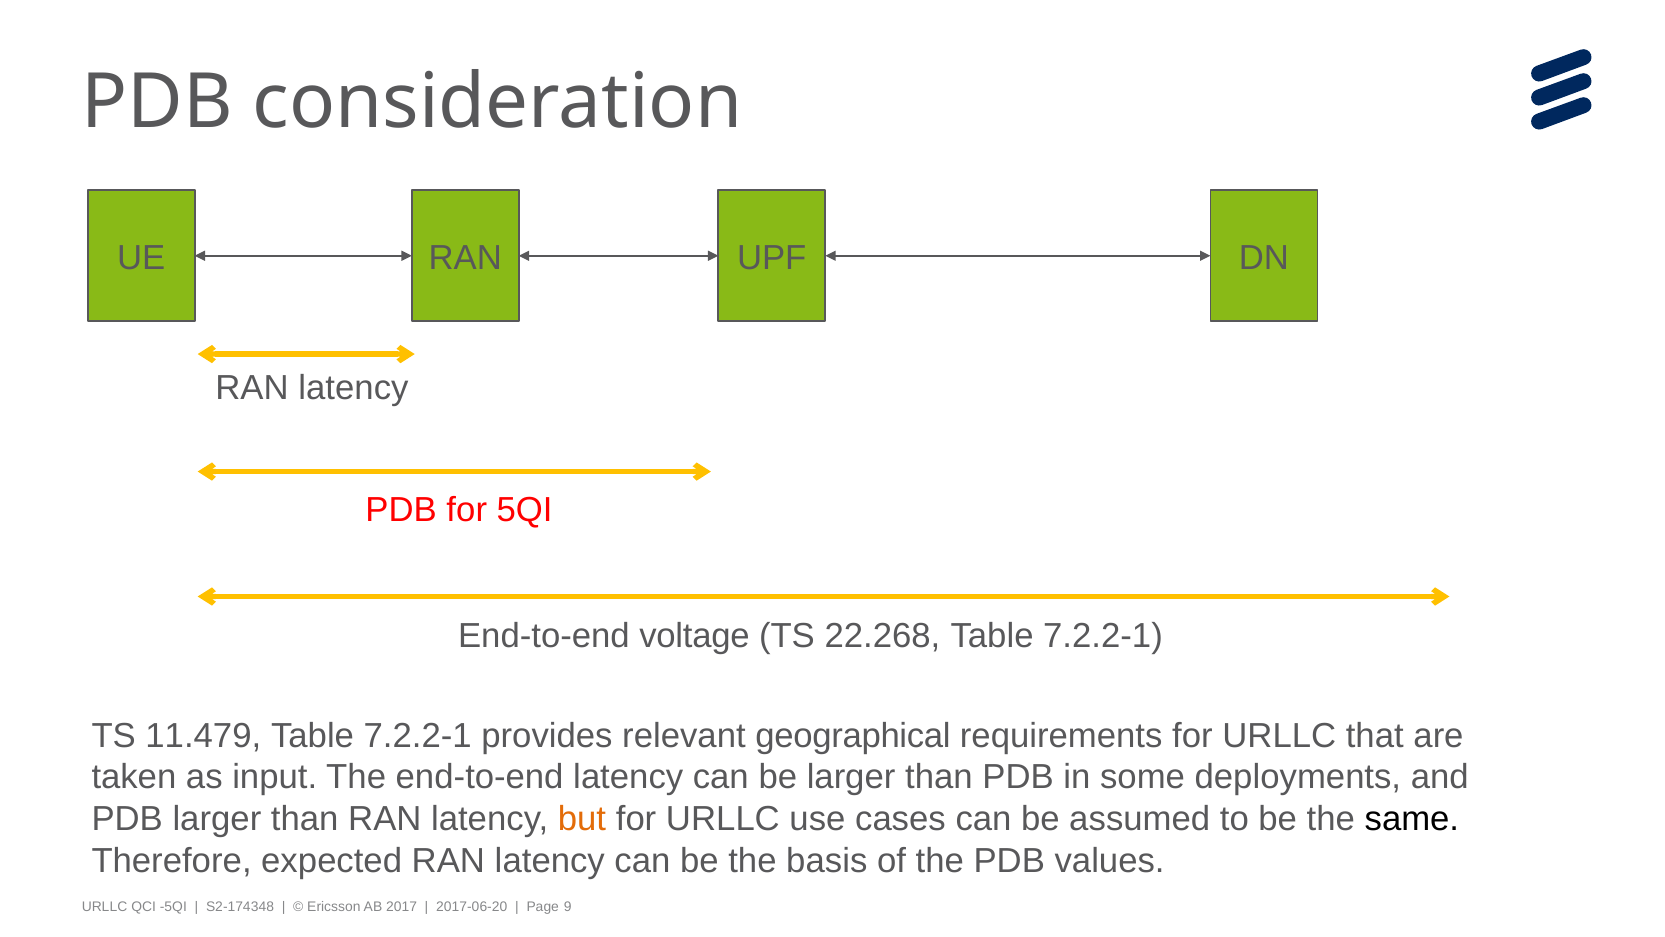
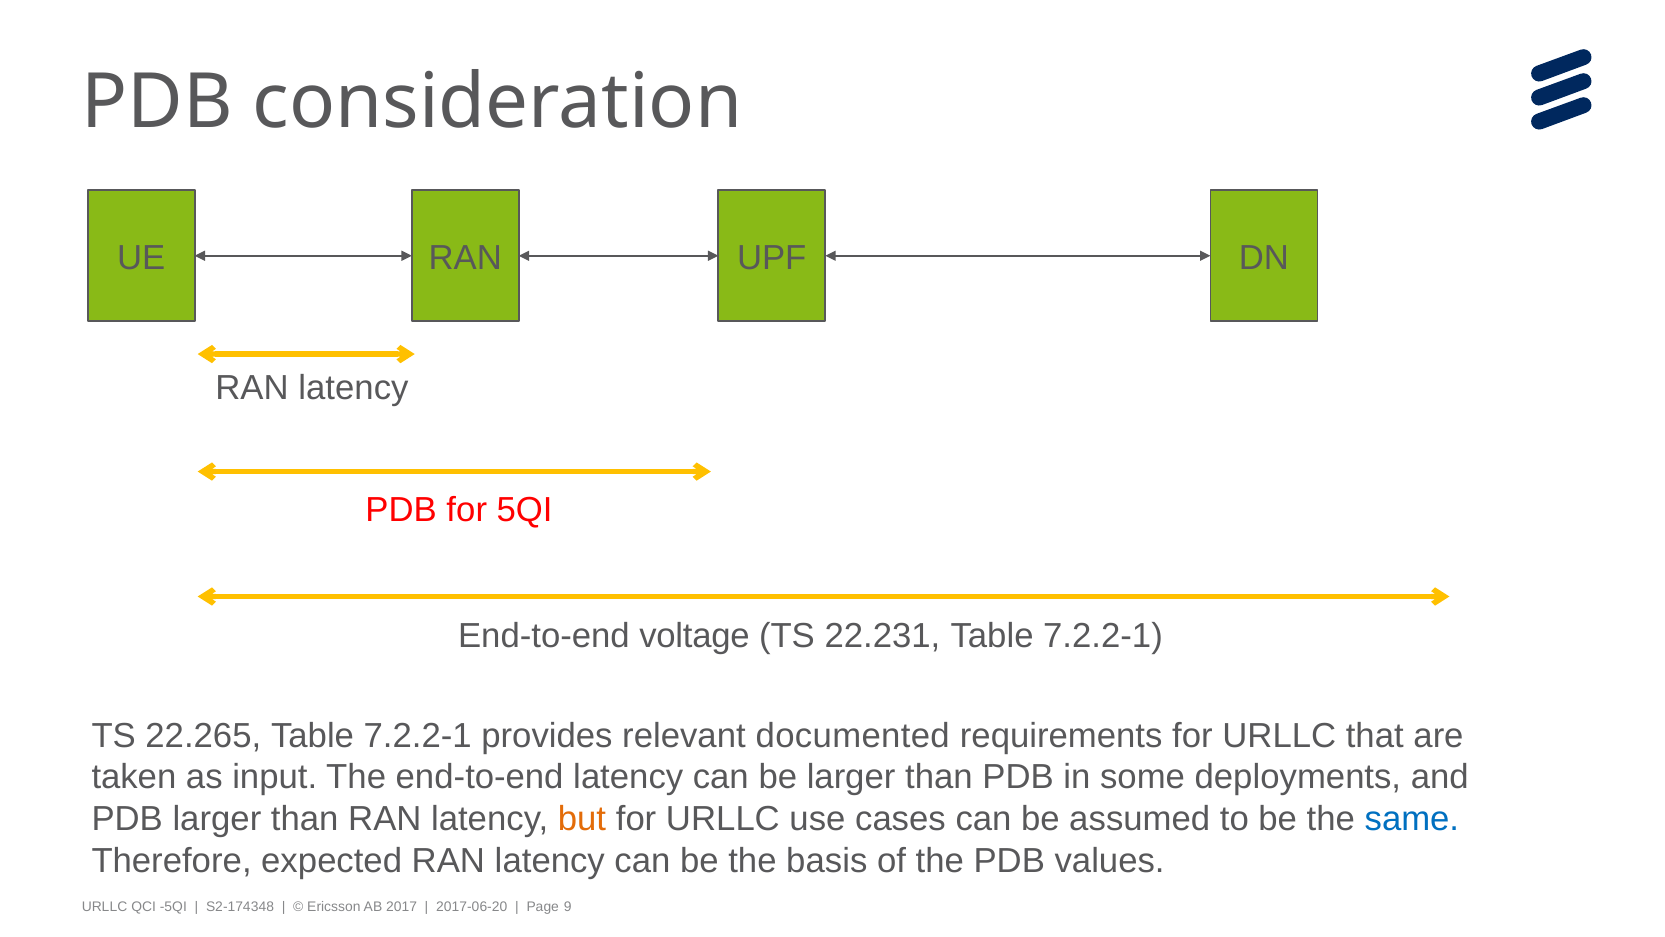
22.268: 22.268 -> 22.231 (882, 635)
11.479: 11.479 -> 22.265 (203, 735)
geographical: geographical -> documented (853, 735)
same colour: black -> blue (1412, 819)
